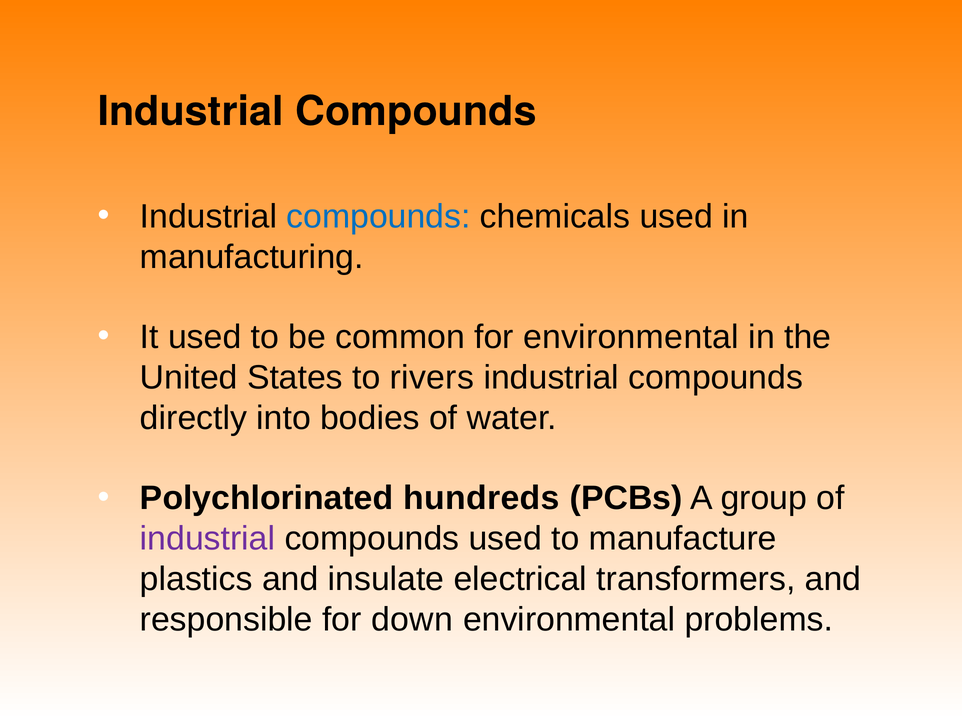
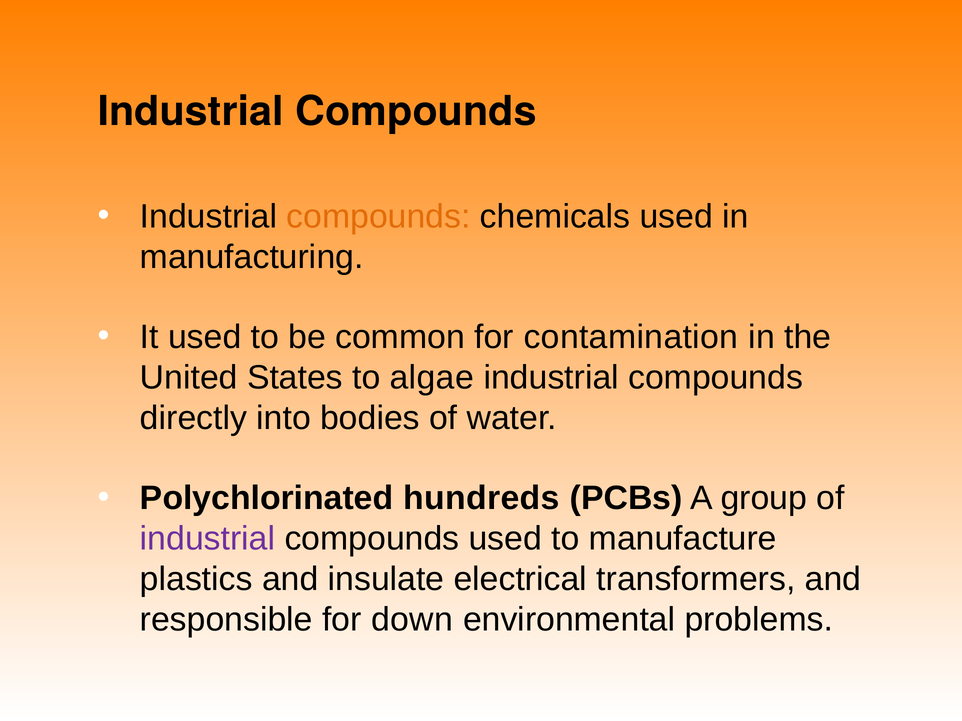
compounds colour: blue -> orange (378, 217)
for environmental: environmental -> contamination (631, 337)
rivers: rivers -> algae (432, 378)
